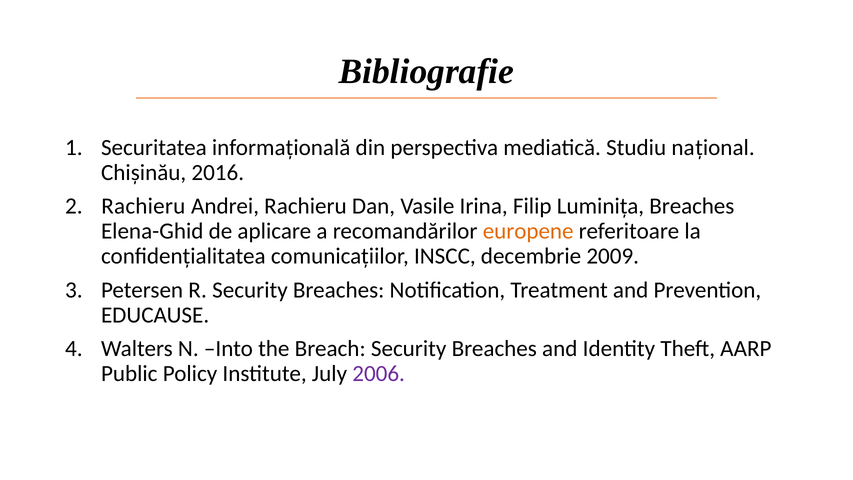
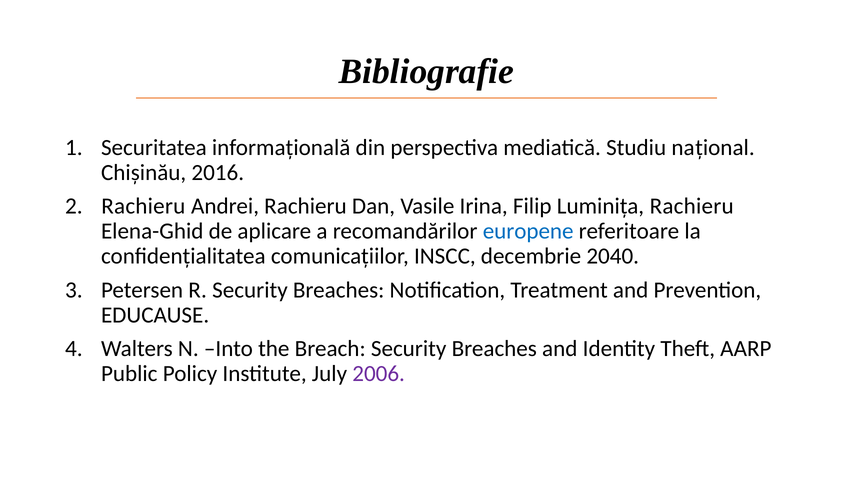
Luminiţa Breaches: Breaches -> Rachieru (692, 206)
europene colour: orange -> blue (528, 231)
2009: 2009 -> 2040 (613, 256)
